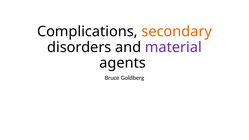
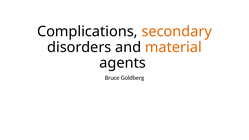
material colour: purple -> orange (173, 47)
